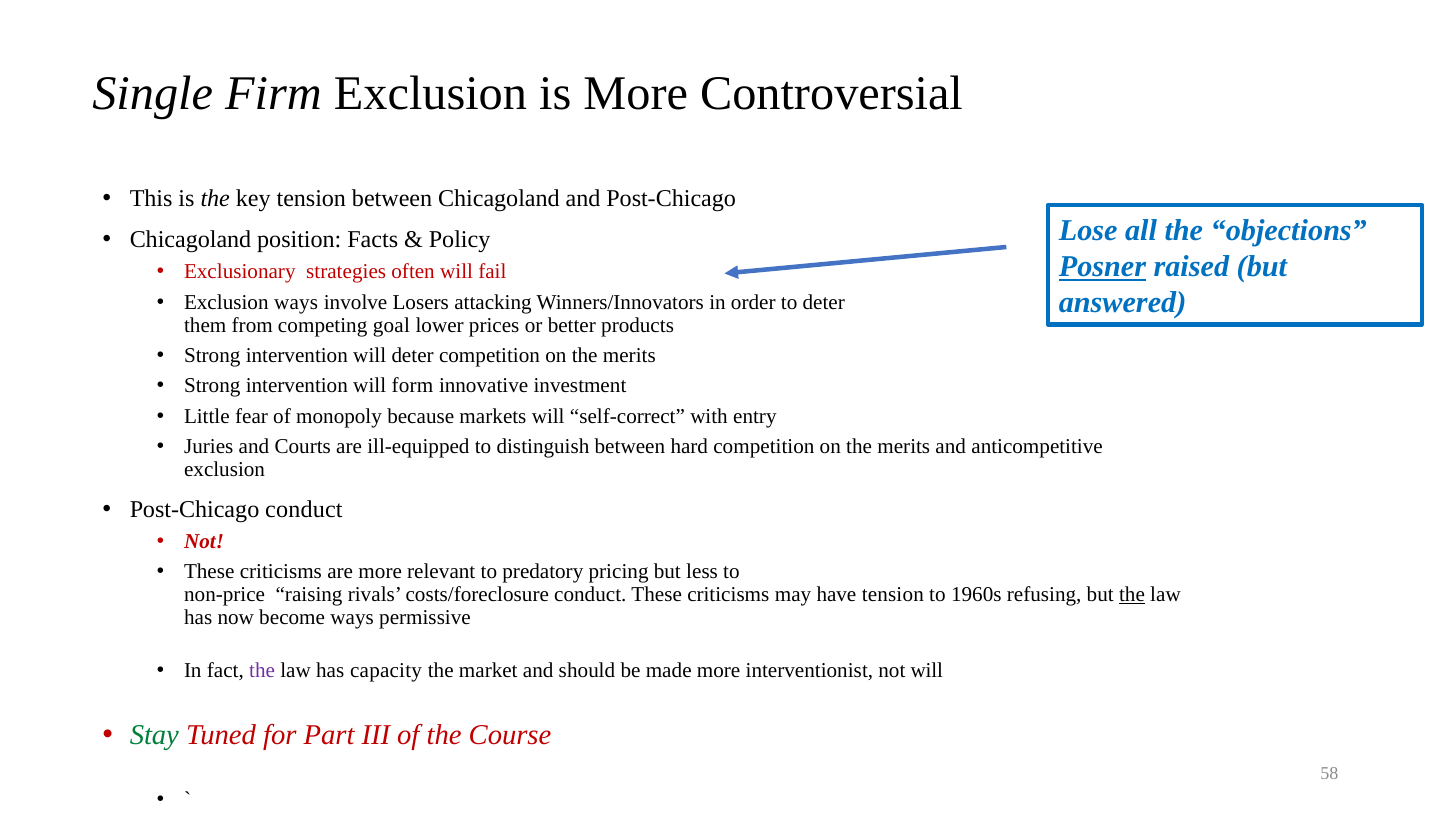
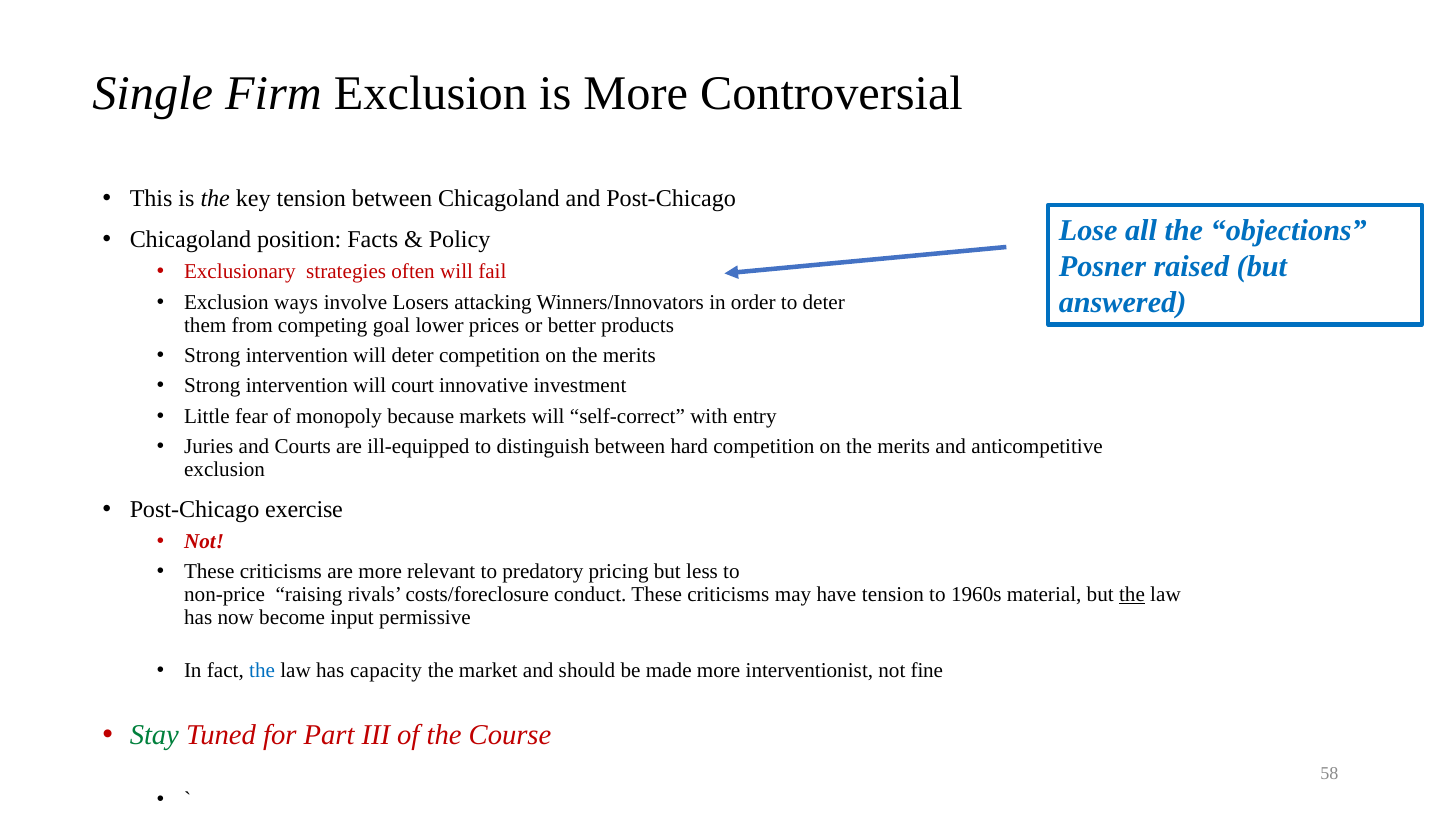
Posner underline: present -> none (1102, 267)
form: form -> court (413, 386)
Post-Chicago conduct: conduct -> exercise (304, 509)
refusing: refusing -> material (1044, 594)
become ways: ways -> input (352, 617)
the colour: purple -> blue (262, 670)
not will: will -> fine (927, 670)
